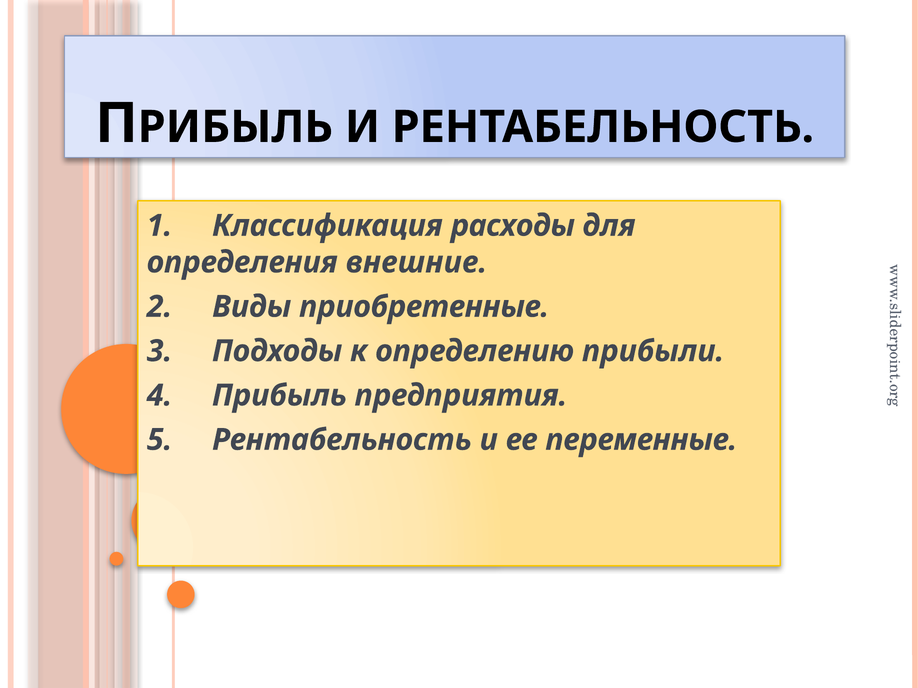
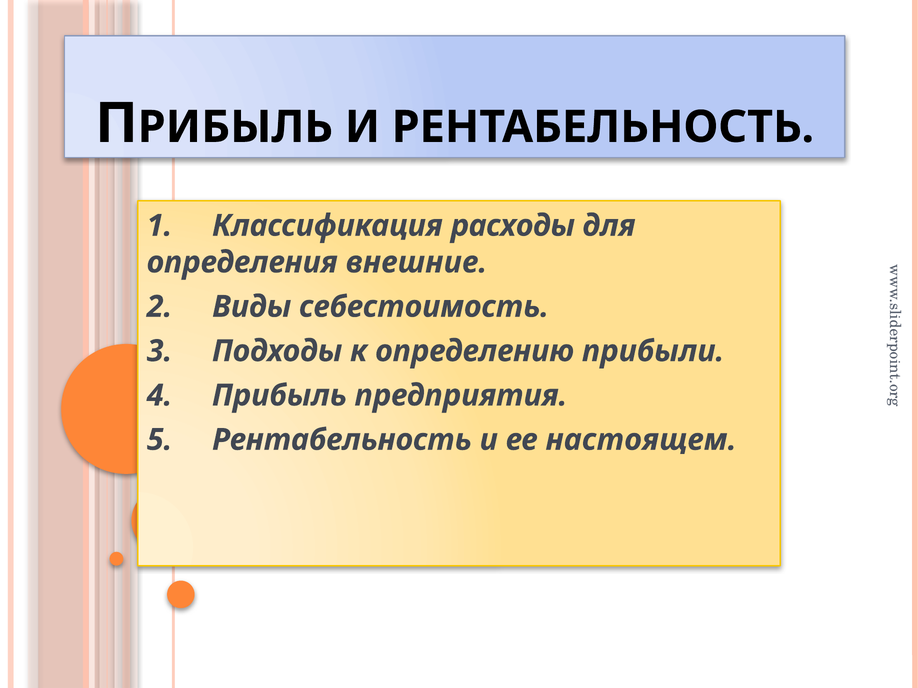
приобретенные: приобретенные -> себестоимость (424, 307)
переменные: переменные -> настоящем (641, 440)
